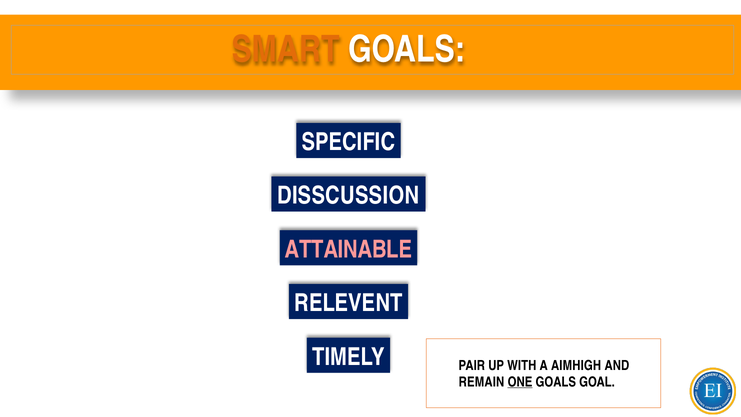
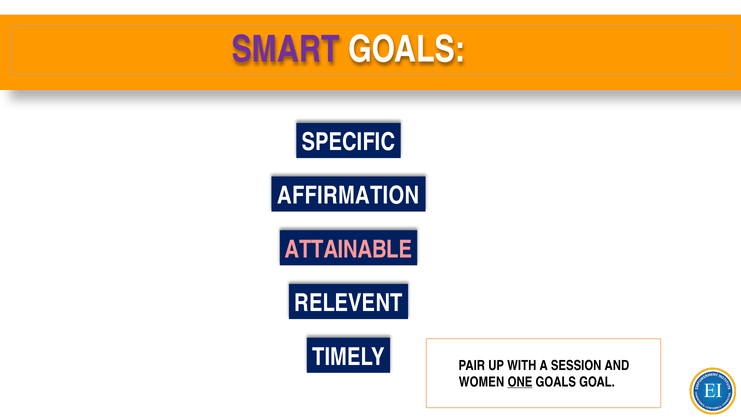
SMART colour: orange -> purple (286, 49)
DISSCUSSION: DISSCUSSION -> AFFIRMATION (348, 196)
AIMHIGH: AIMHIGH -> SESSION (576, 365)
REMAIN: REMAIN -> WOMEN (482, 382)
